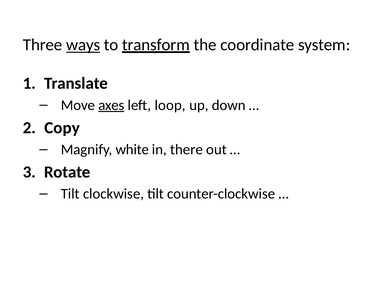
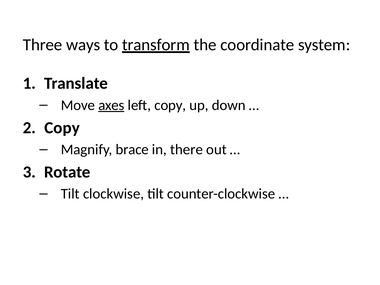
ways underline: present -> none (83, 45)
left loop: loop -> copy (170, 105)
white: white -> brace (132, 150)
